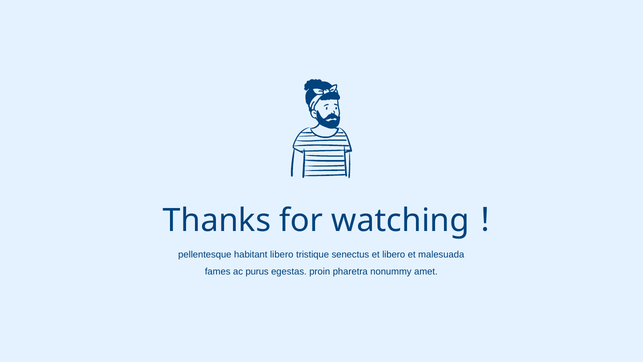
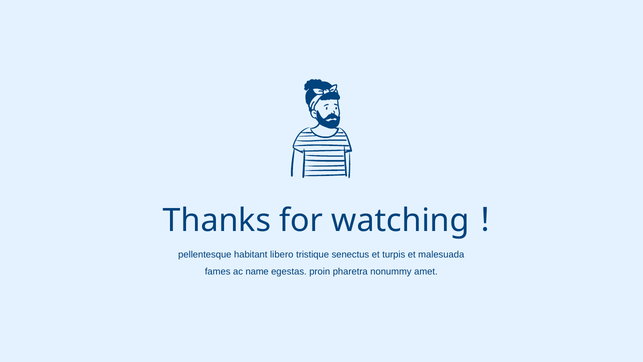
et libero: libero -> turpis (394, 254)
purus: purus -> name (257, 271)
